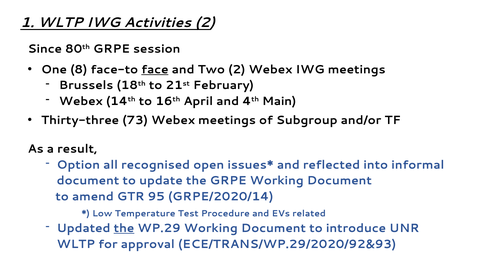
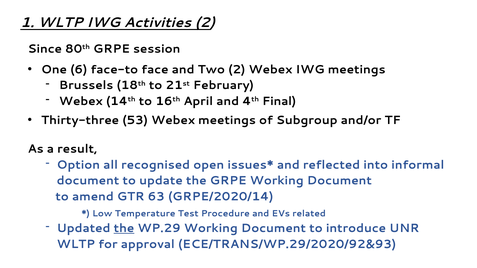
8: 8 -> 6 (79, 70)
face underline: present -> none (155, 70)
Main: Main -> Final (279, 101)
73: 73 -> 53 (135, 120)
95: 95 -> 63 (156, 197)
